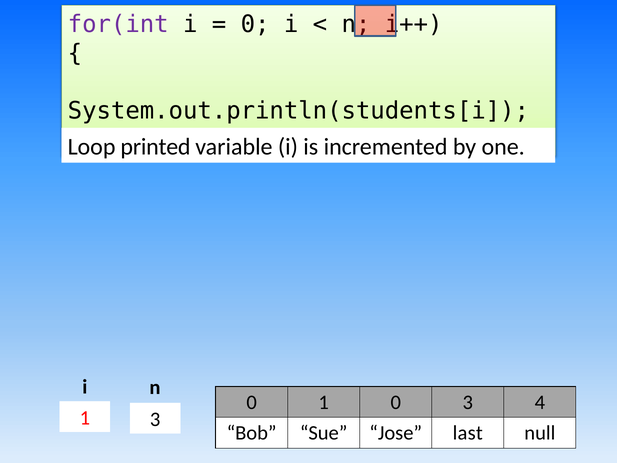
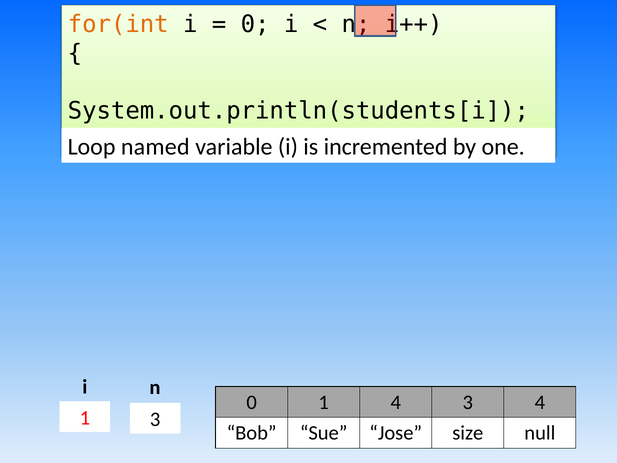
for(int colour: purple -> orange (118, 24)
printed: printed -> named (155, 147)
1 0: 0 -> 4 (396, 402)
last: last -> size (468, 433)
